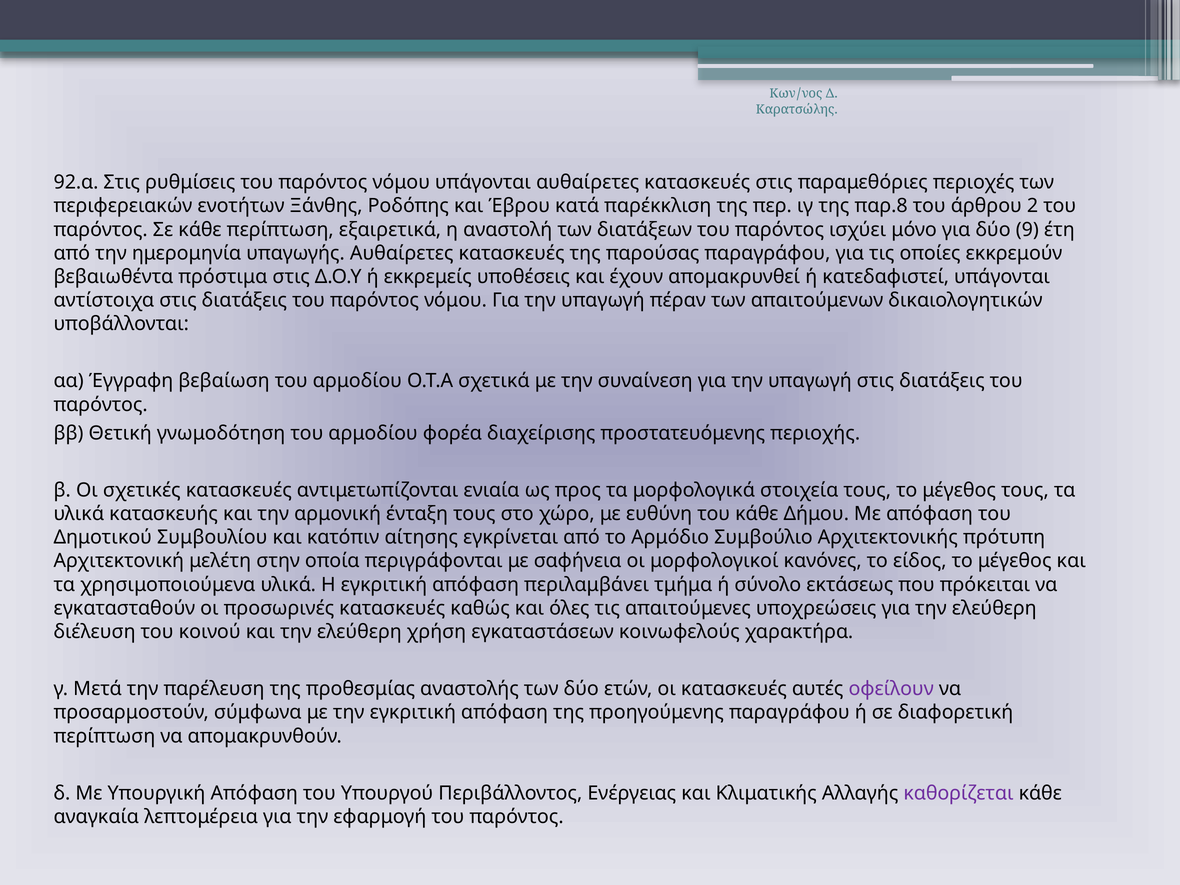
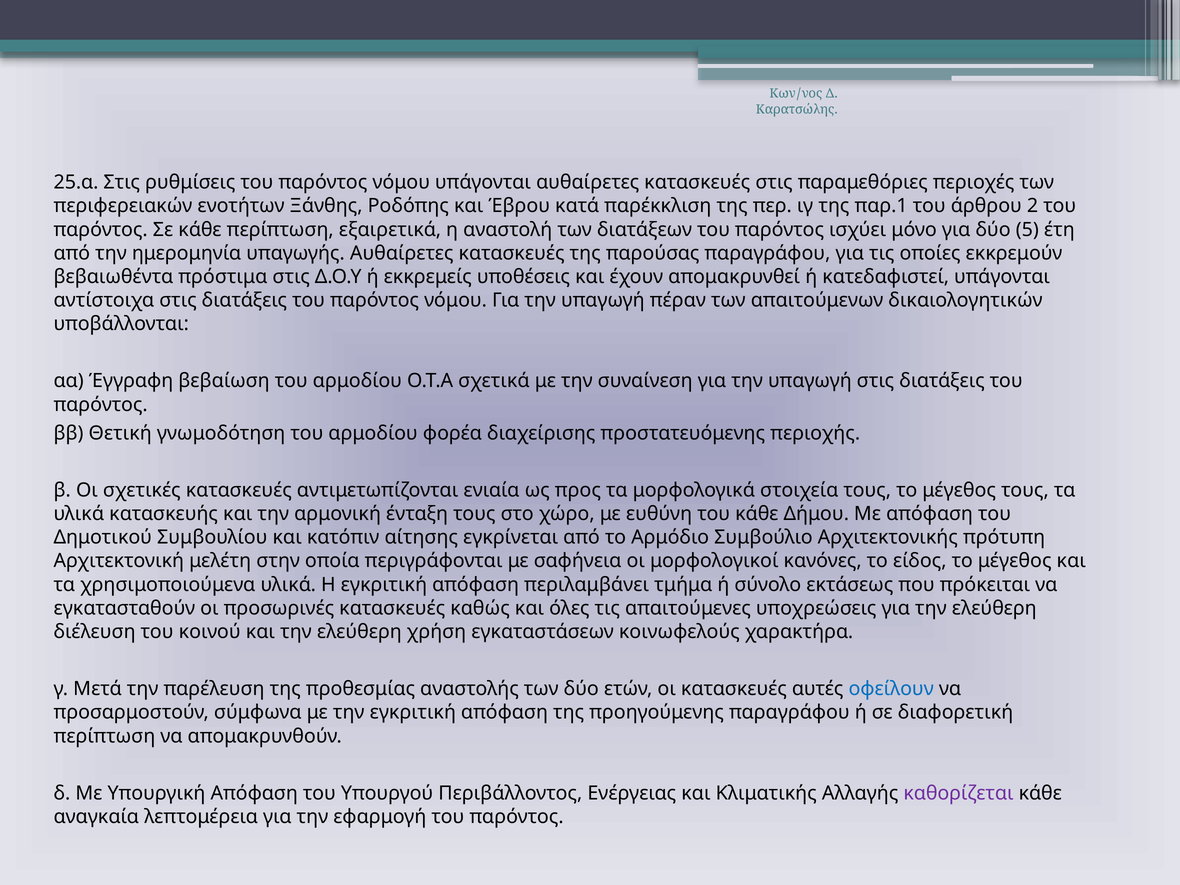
92.α: 92.α -> 25.α (76, 182)
παρ.8: παρ.8 -> παρ.1 (881, 206)
9: 9 -> 5 (1027, 230)
οφείλουν colour: purple -> blue (891, 689)
